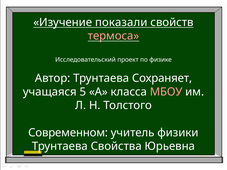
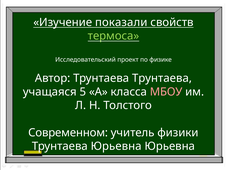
термоса colour: pink -> light green (113, 36)
Трунтаева Сохраняет: Сохраняет -> Трунтаева (162, 78)
Трунтаева Свойства: Свойства -> Юрьевна (116, 146)
